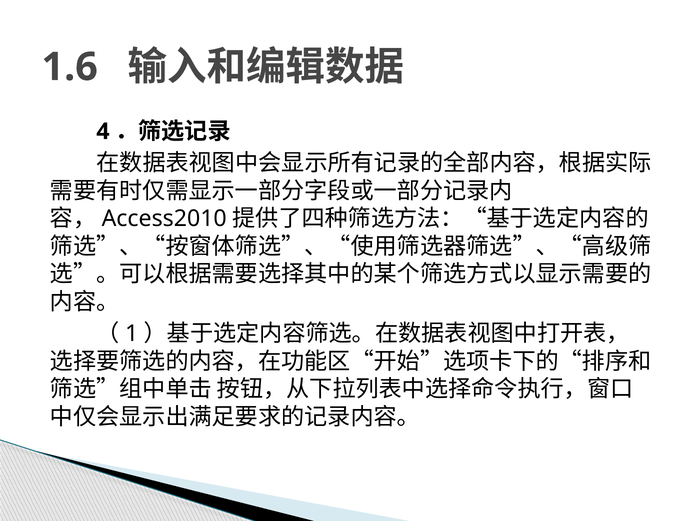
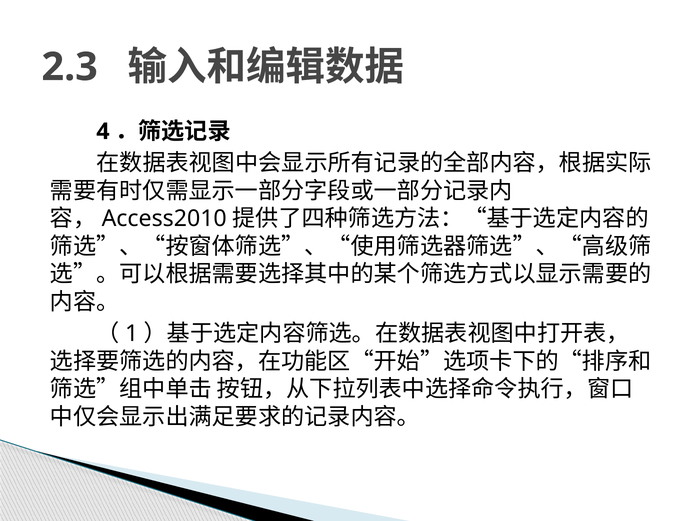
1.6: 1.6 -> 2.3 (70, 67)
